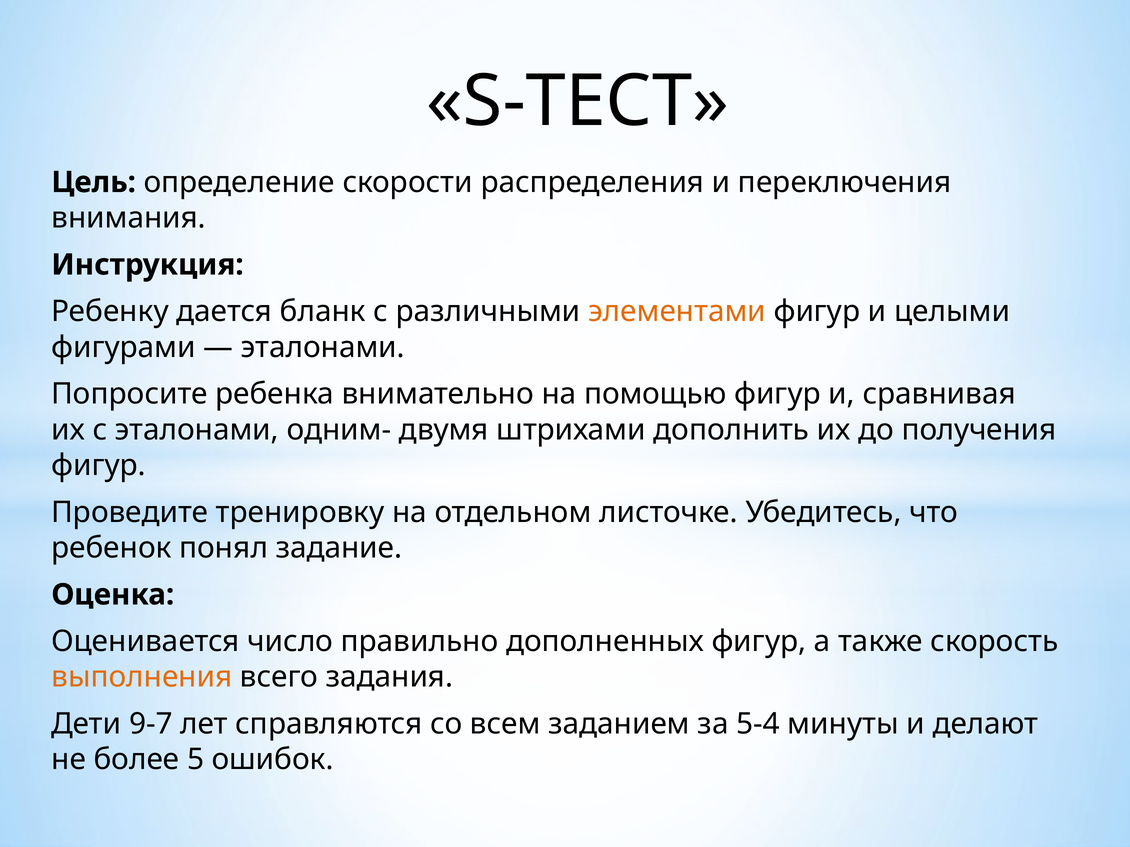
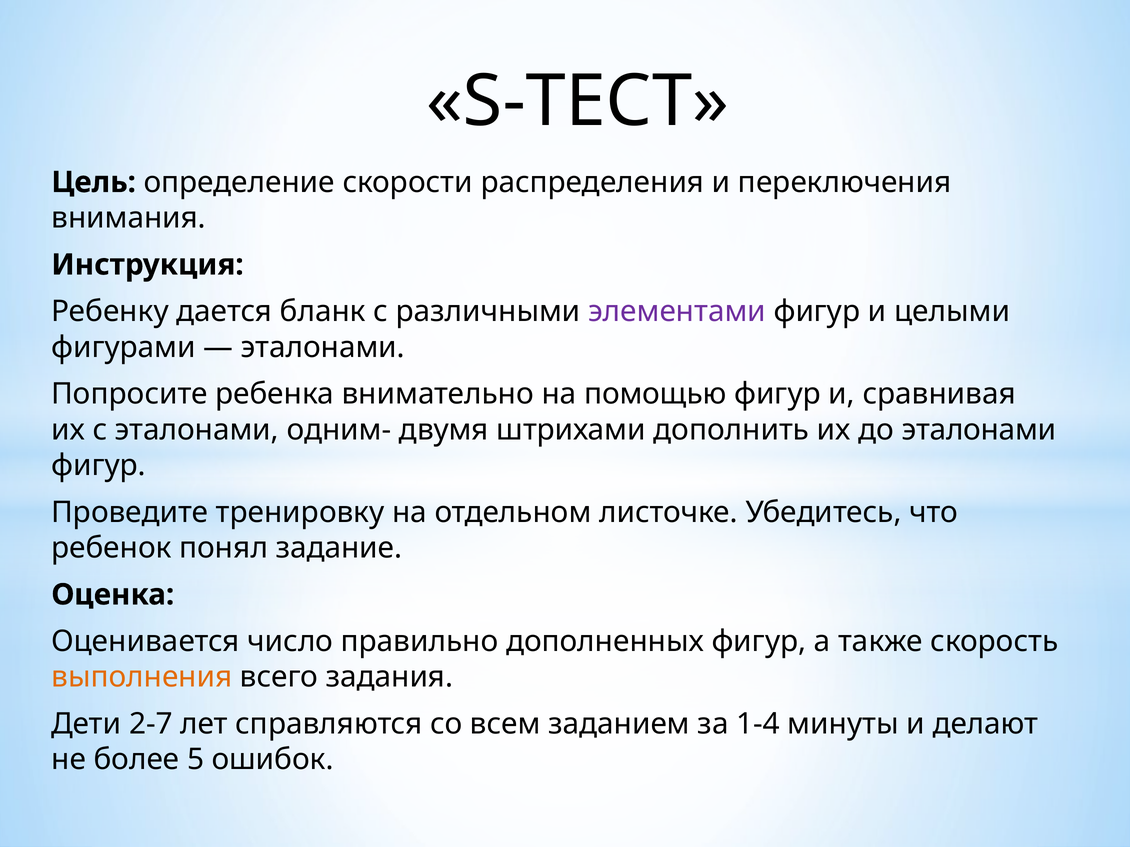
элементами colour: orange -> purple (677, 312)
до получения: получения -> эталонами (979, 430)
9-7: 9-7 -> 2-7 (151, 724)
5-4: 5-4 -> 1-4 (758, 724)
